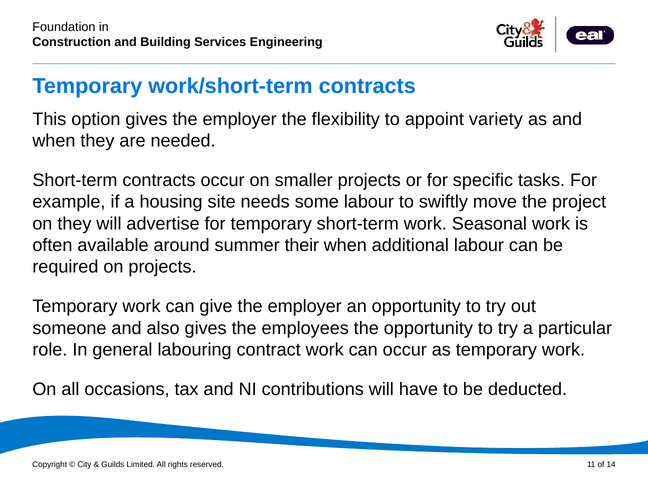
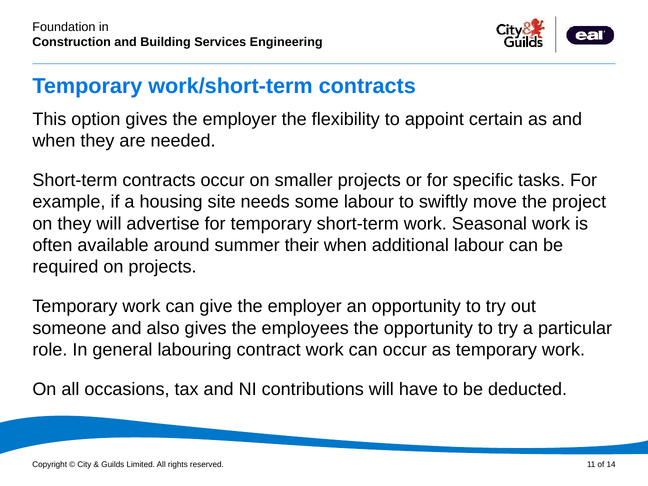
variety: variety -> certain (496, 119)
